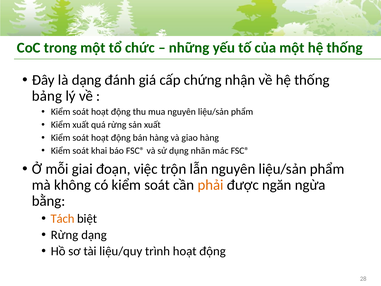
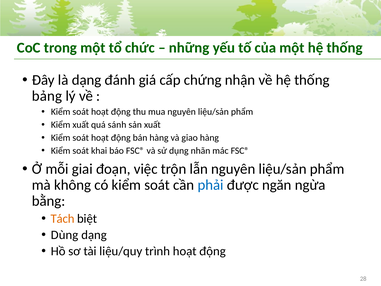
quá rừng: rừng -> sánh (117, 125)
phải colour: orange -> blue (211, 185)
Rừng: Rừng -> Dùng (65, 235)
